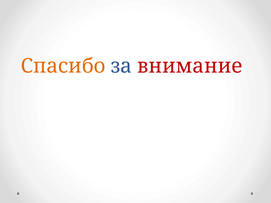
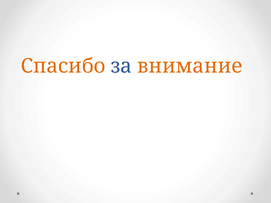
внимание colour: red -> orange (190, 66)
